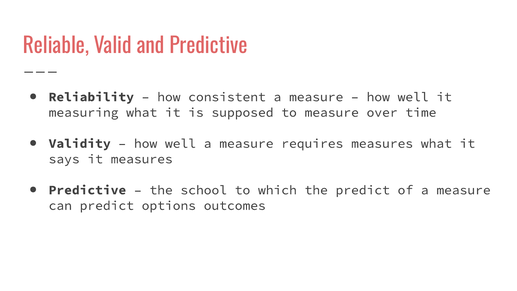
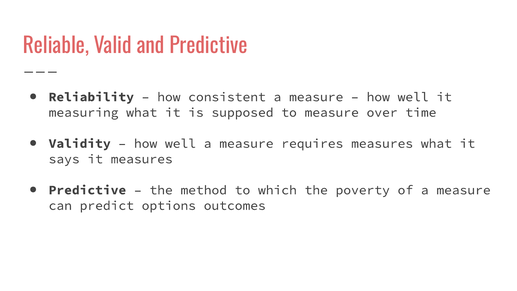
school: school -> method (204, 190)
the predict: predict -> poverty (363, 190)
